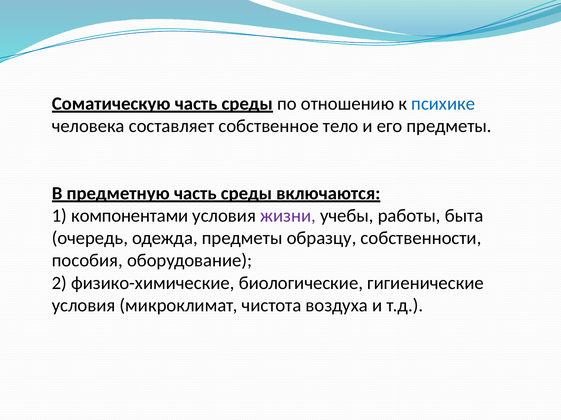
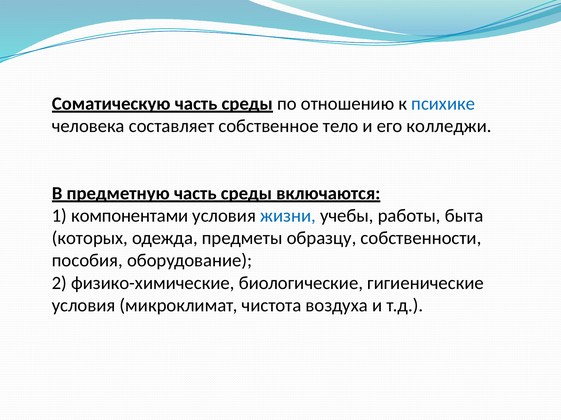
его предметы: предметы -> колледжи (449, 126)
жизни colour: purple -> blue (288, 216)
очередь: очередь -> которых (90, 239)
